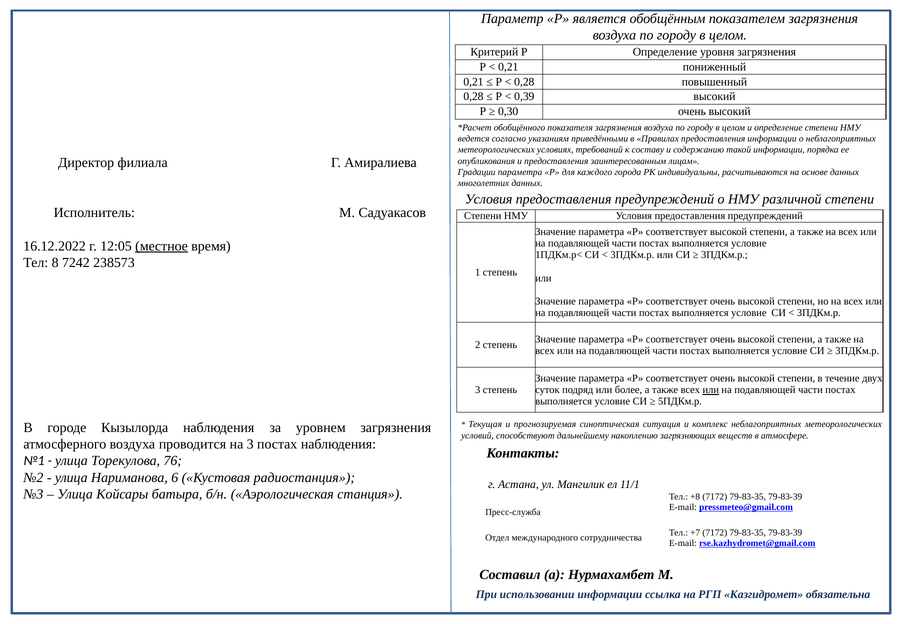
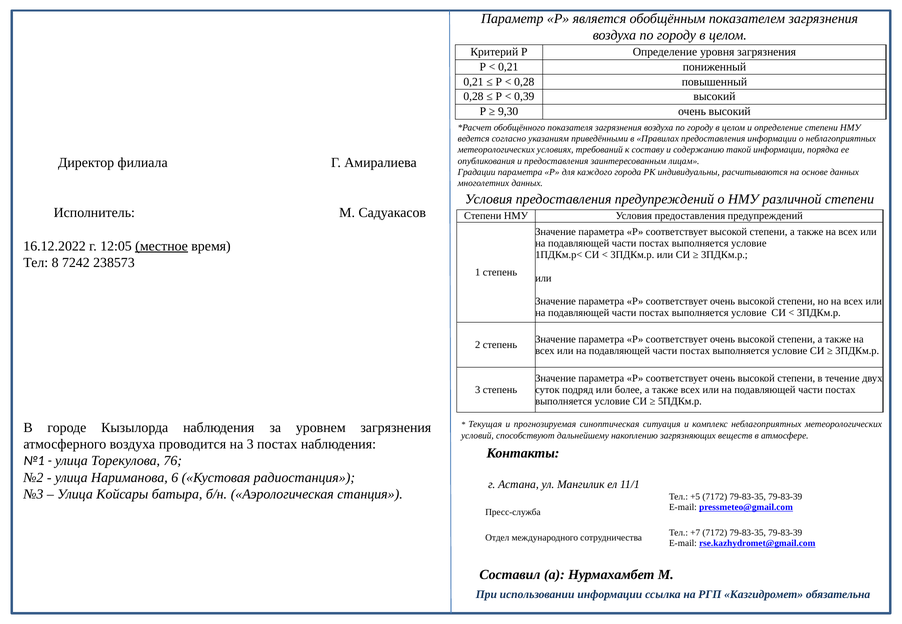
0,30: 0,30 -> 9,30 (508, 112)
или underline: present -> none (711, 390)
+8: +8 -> +5 (695, 497)
